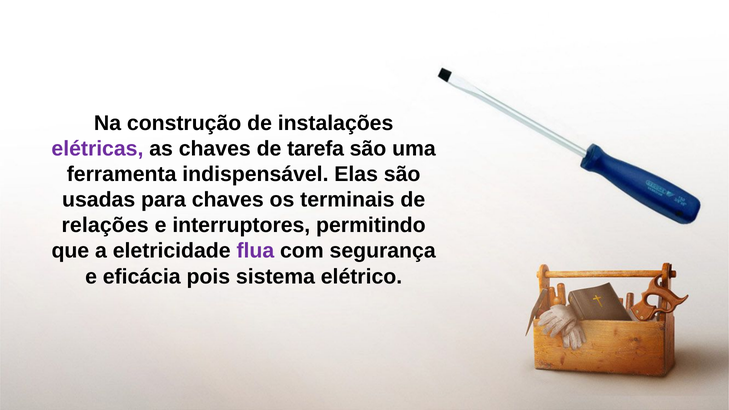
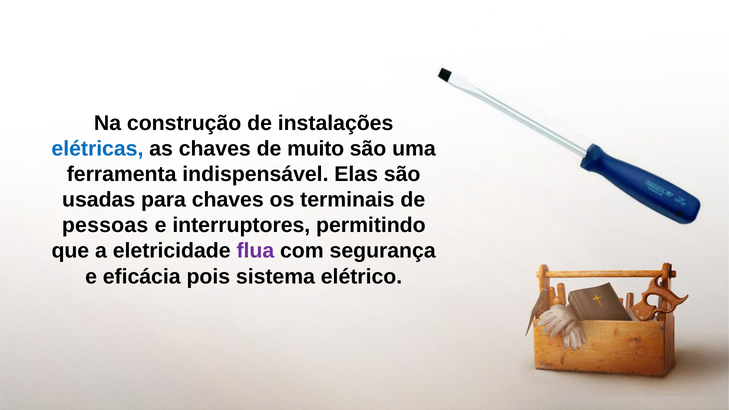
elétricas colour: purple -> blue (97, 149)
tarefa: tarefa -> muito (316, 149)
relações: relações -> pessoas (105, 225)
